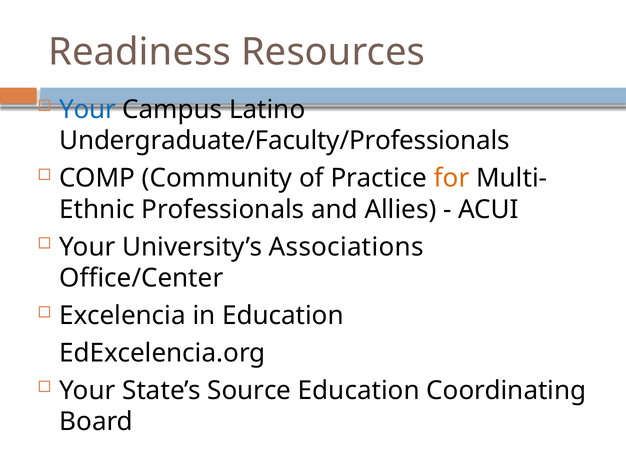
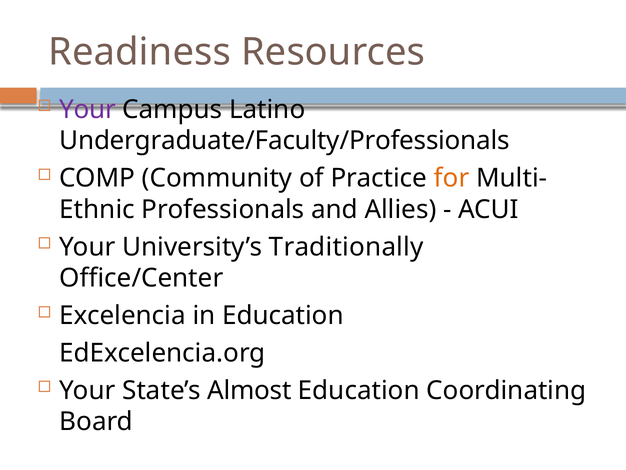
Your colour: blue -> purple (88, 109)
Associations: Associations -> Traditionally (346, 247)
Source: Source -> Almost (249, 390)
